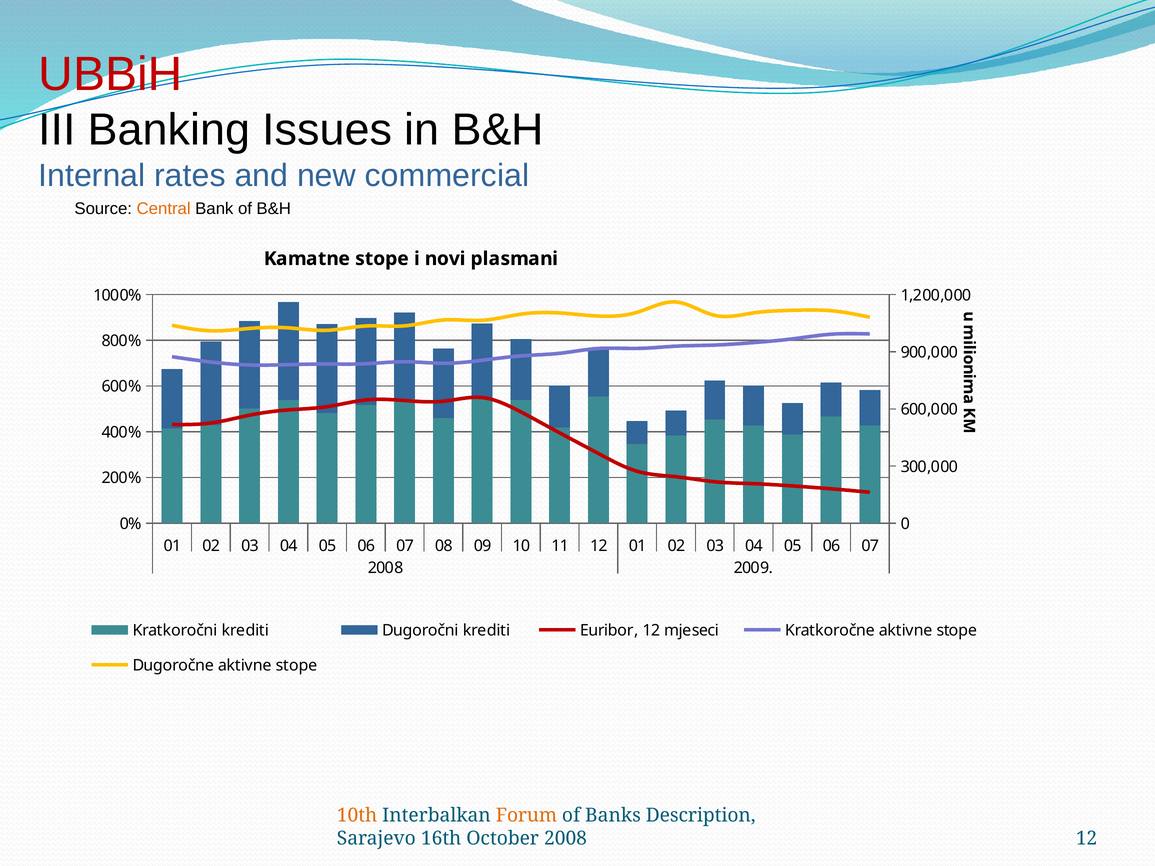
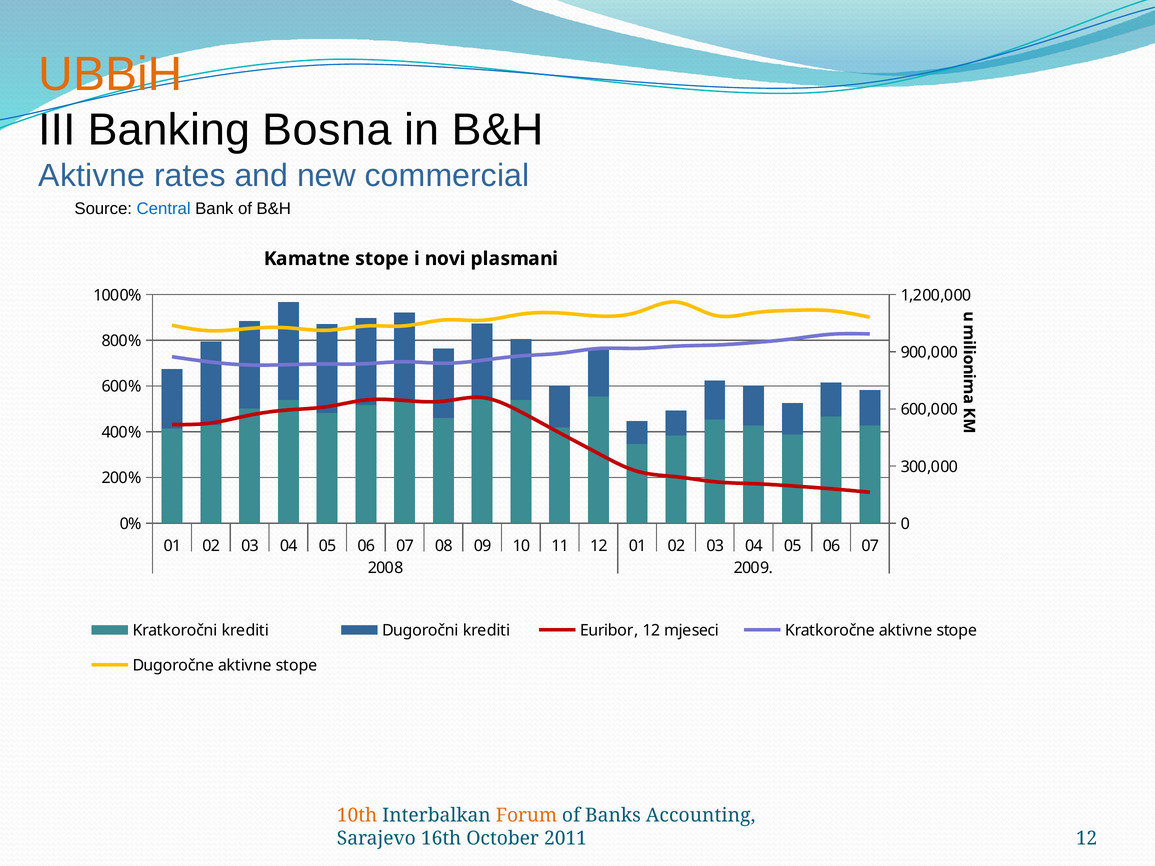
UBBiH colour: red -> orange (111, 75)
Issues: Issues -> Bosna (327, 130)
Internal: Internal -> Aktivne (92, 175)
Central colour: orange -> blue (164, 209)
Description: Description -> Accounting (701, 816)
October 2008: 2008 -> 2011 (566, 839)
